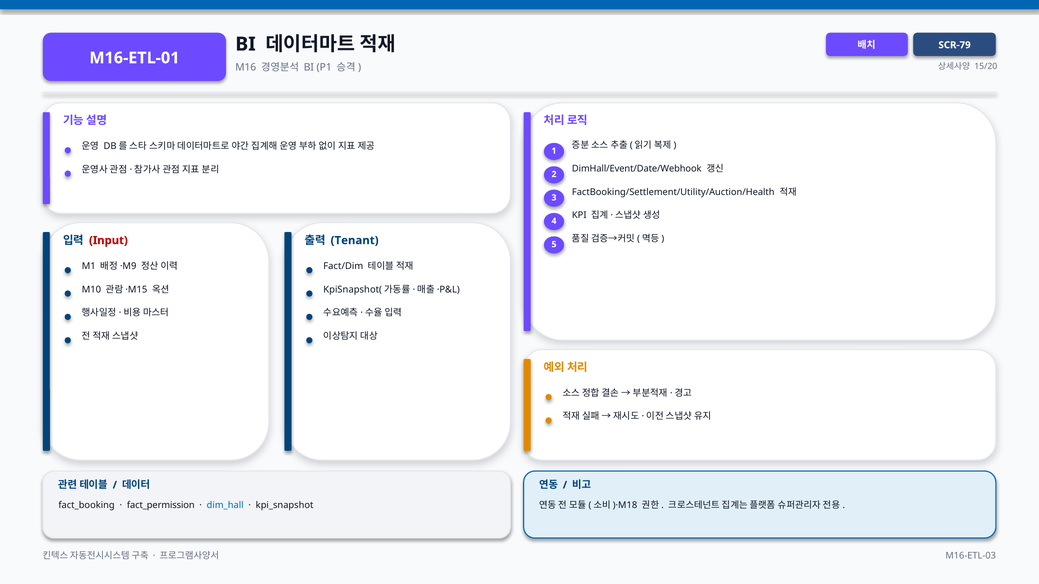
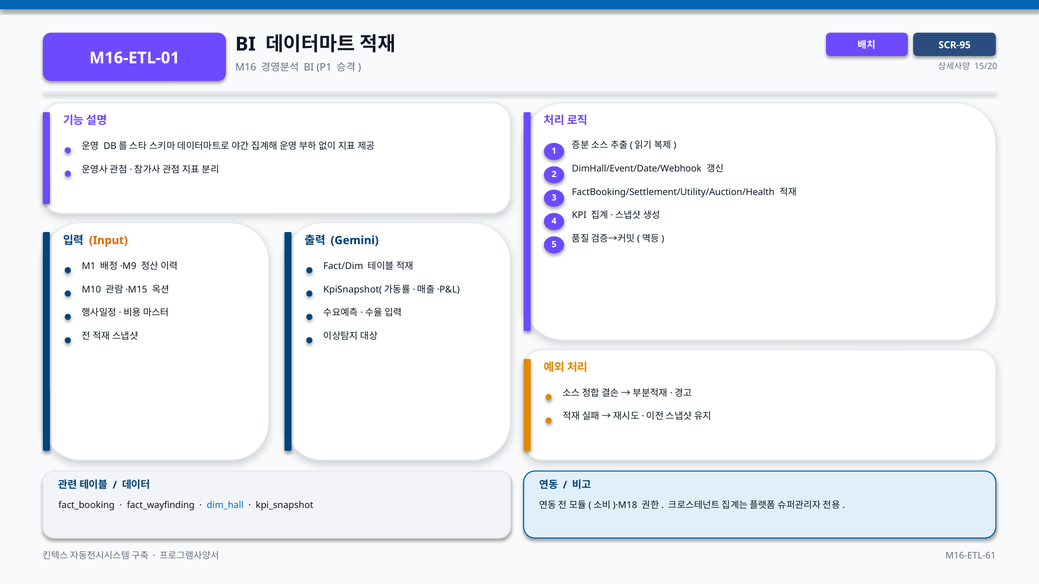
SCR-79: SCR-79 -> SCR-95 (955, 45)
Input colour: red -> orange (108, 241)
Tenant: Tenant -> Gemini (355, 241)
fact_permission: fact_permission -> fact_wayfinding (161, 506)
M16-ETL-03: M16-ETL-03 -> M16-ETL-61 (971, 556)
